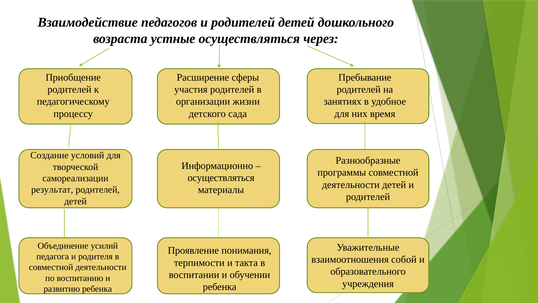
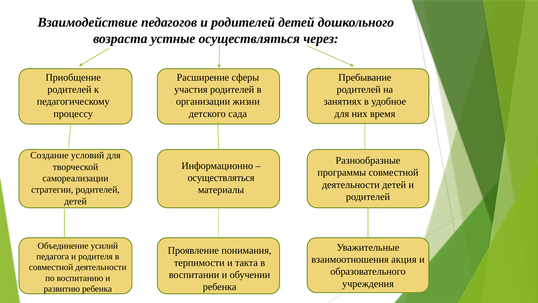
результат: результат -> стратегии (52, 190)
собой: собой -> акция (404, 259)
